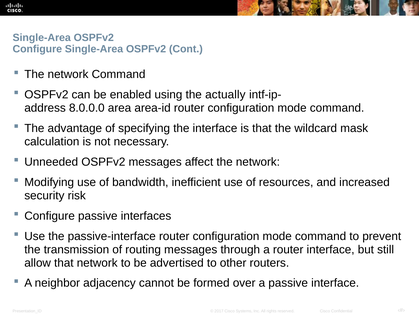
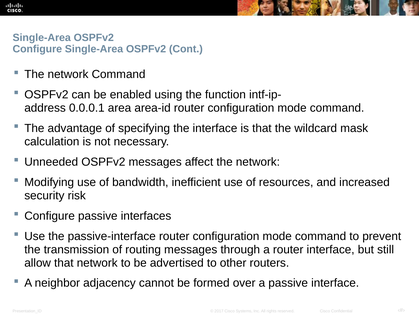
actually: actually -> function (225, 95)
8.0.0.0: 8.0.0.0 -> 0.0.0.1 (87, 108)
